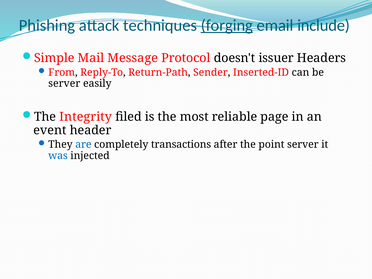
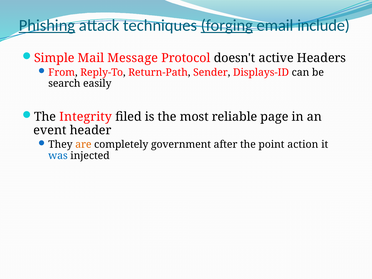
Phishing underline: none -> present (47, 25)
issuer: issuer -> active (276, 58)
Inserted-ID: Inserted-ID -> Displays-ID (261, 72)
server: server -> search (64, 84)
are colour: blue -> orange (83, 145)
transactions: transactions -> government (181, 145)
point server: server -> action (303, 145)
